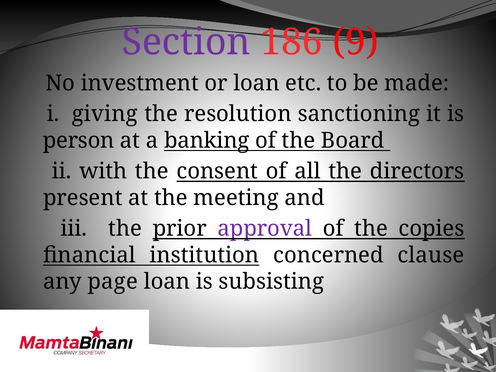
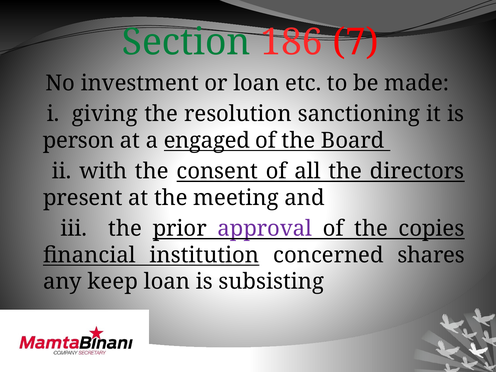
Section colour: purple -> green (186, 42)
9: 9 -> 7 (356, 42)
banking: banking -> engaged (207, 140)
clause: clause -> shares (431, 255)
page: page -> keep (113, 282)
